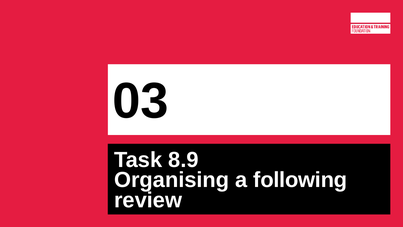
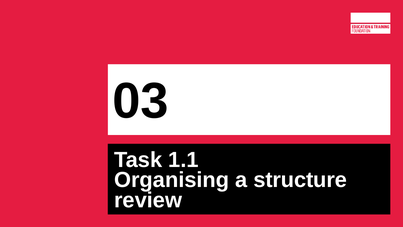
8.9: 8.9 -> 1.1 (183, 160)
following: following -> structure (300, 180)
